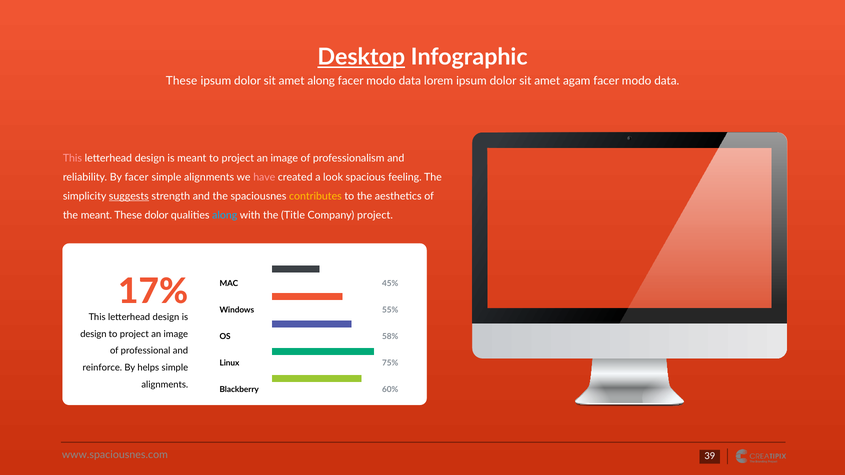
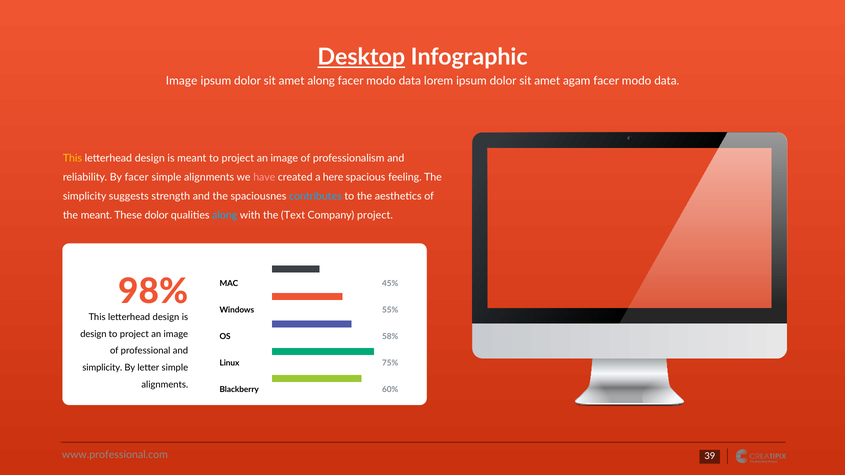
These: These -> Image (182, 81)
This colour: pink -> yellow (72, 158)
look: look -> here (333, 177)
suggests underline: present -> none (129, 196)
contributes colour: yellow -> light blue (315, 196)
Title: Title -> Text (293, 215)
17%: 17% -> 98% (153, 292)
reinforce: reinforce -> simplicity (102, 368)
helps: helps -> letter (148, 368)
www.spaciousnes.com: www.spaciousnes.com -> www.professional.com (115, 455)
